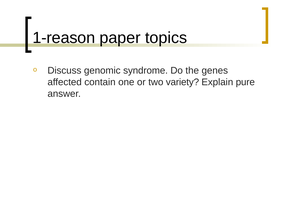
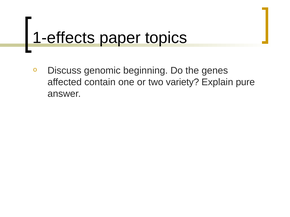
1-reason: 1-reason -> 1-effects (64, 38)
syndrome: syndrome -> beginning (146, 71)
